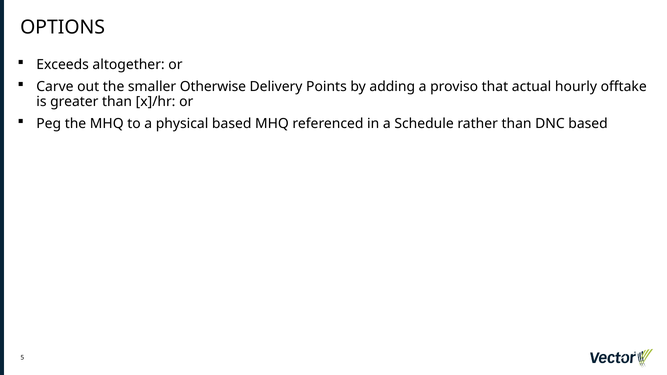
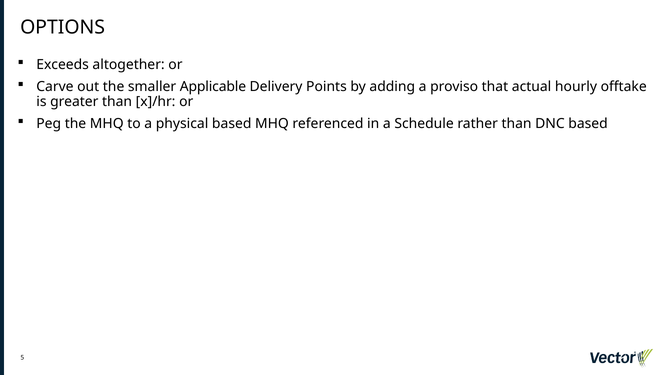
Otherwise: Otherwise -> Applicable (213, 87)
